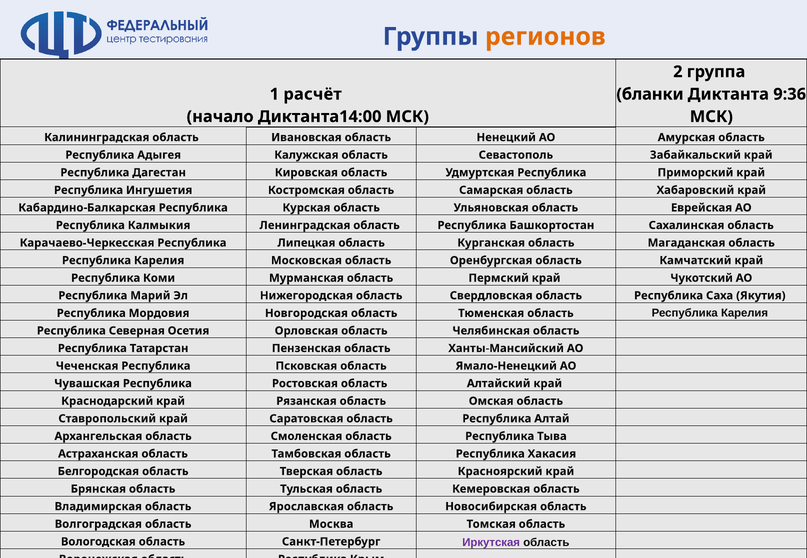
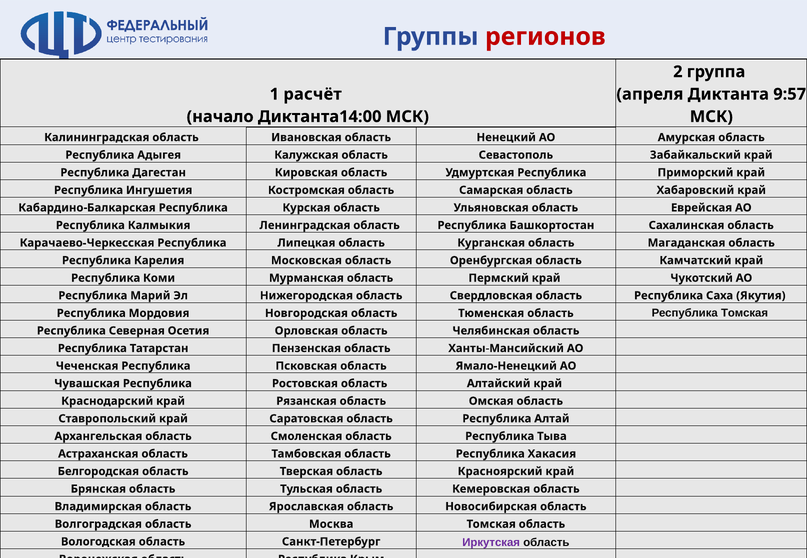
регионов colour: orange -> red (545, 37)
бланки: бланки -> апреля (650, 94)
9:36: 9:36 -> 9:57 (790, 94)
Карелия: Карелия -> Томская (745, 314)
